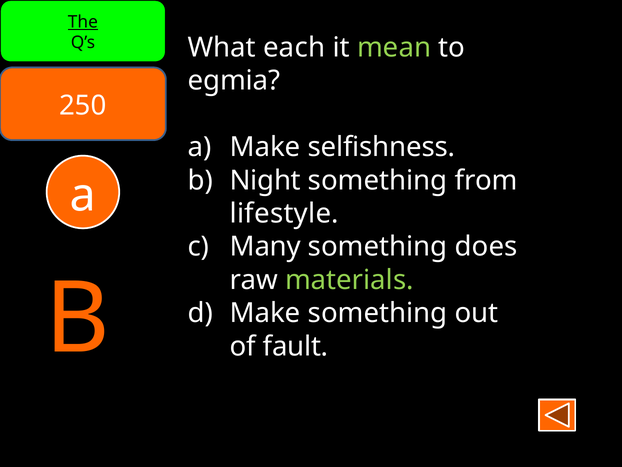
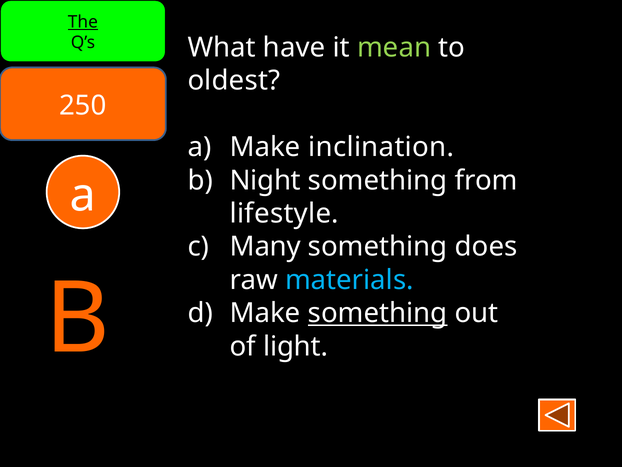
each: each -> have (294, 47)
egmia: egmia -> oldest (234, 81)
selfishness: selfishness -> inclination (381, 147)
materials colour: light green -> light blue (349, 280)
something underline: none -> present (378, 313)
fault: fault -> light (296, 346)
